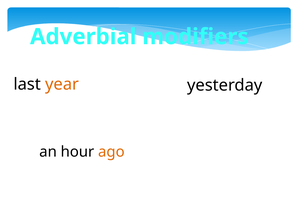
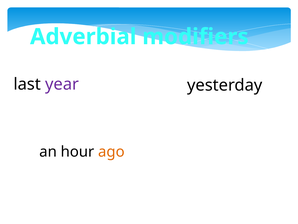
year colour: orange -> purple (62, 84)
